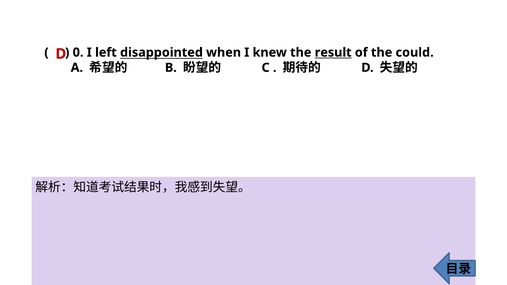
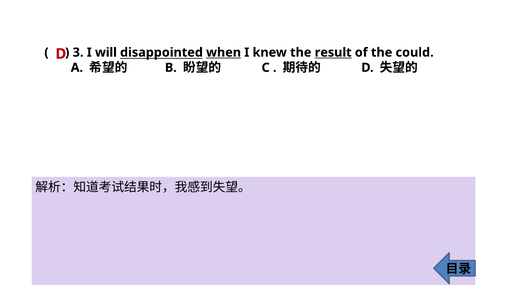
0: 0 -> 3 (78, 52)
left: left -> will (106, 52)
when underline: none -> present (224, 52)
